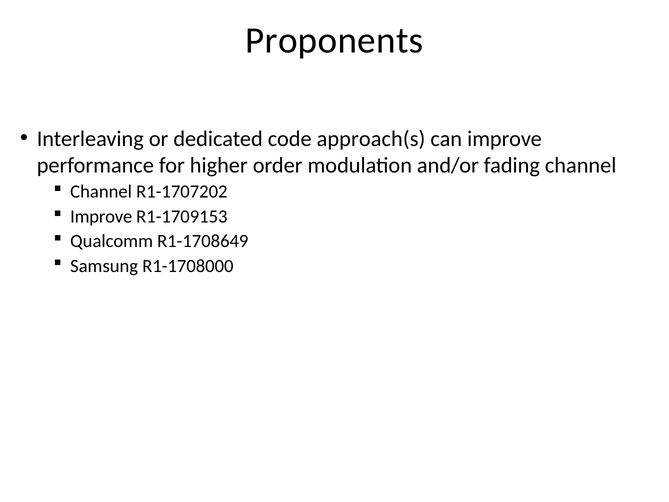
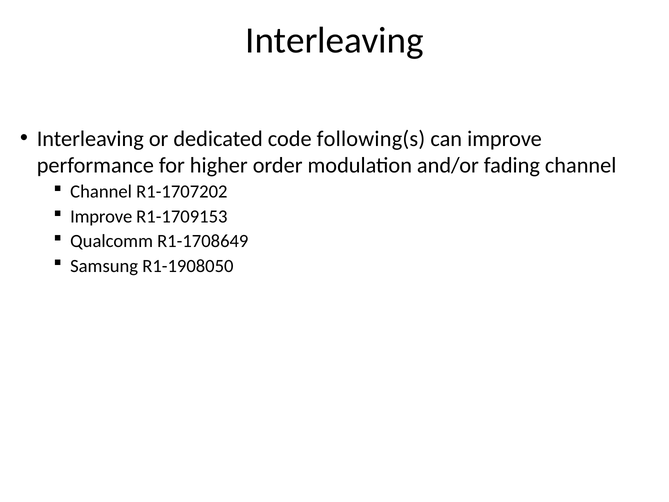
Proponents: Proponents -> Interleaving (335, 41)
approach(s: approach(s -> following(s (371, 139)
R1-1708000: R1-1708000 -> R1-1908050 (188, 266)
